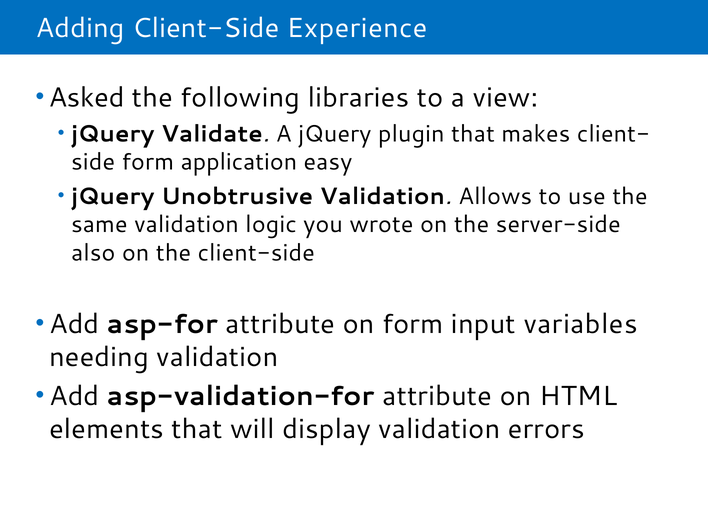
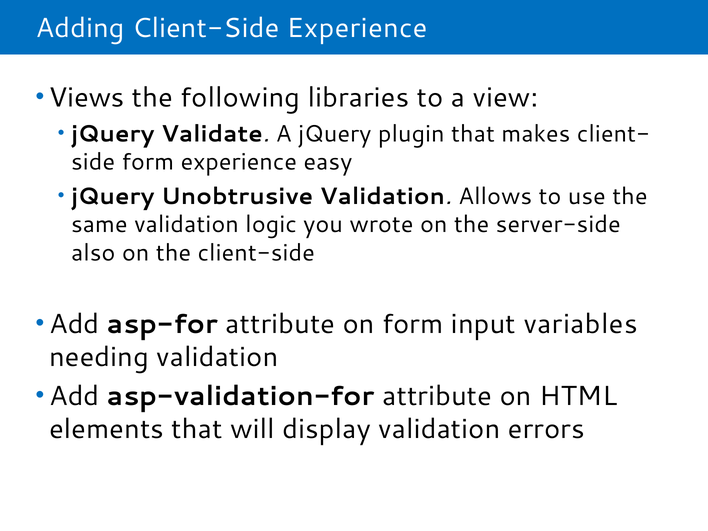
Asked: Asked -> Views (87, 98)
form application: application -> experience (239, 162)
